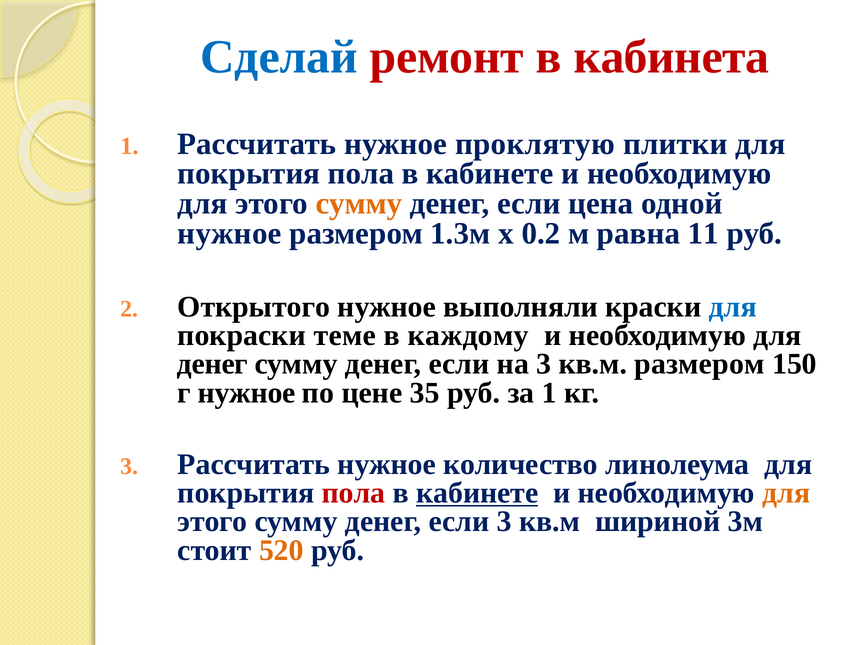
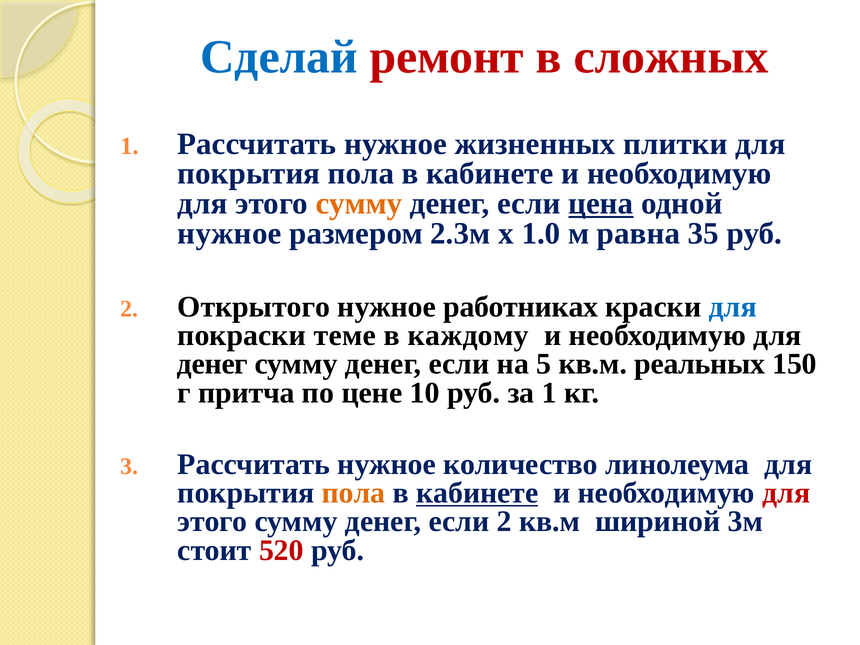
кабинета: кабинета -> сложных (671, 57)
проклятую: проклятую -> жизненных (535, 144)
цена underline: none -> present (601, 204)
1.3м: 1.3м -> 2.3м (460, 233)
0.2: 0.2 -> 1.0 (541, 233)
11: 11 -> 35 (703, 233)
выполняли: выполняли -> работниках (521, 307)
на 3: 3 -> 5 (544, 364)
кв.м размером: размером -> реальных (700, 364)
г нужное: нужное -> притча (247, 393)
35: 35 -> 10 (425, 393)
пола colour: red -> orange (354, 493)
для colour: orange -> red (786, 493)
если 3: 3 -> 2 (504, 522)
520 colour: orange -> red (281, 550)
